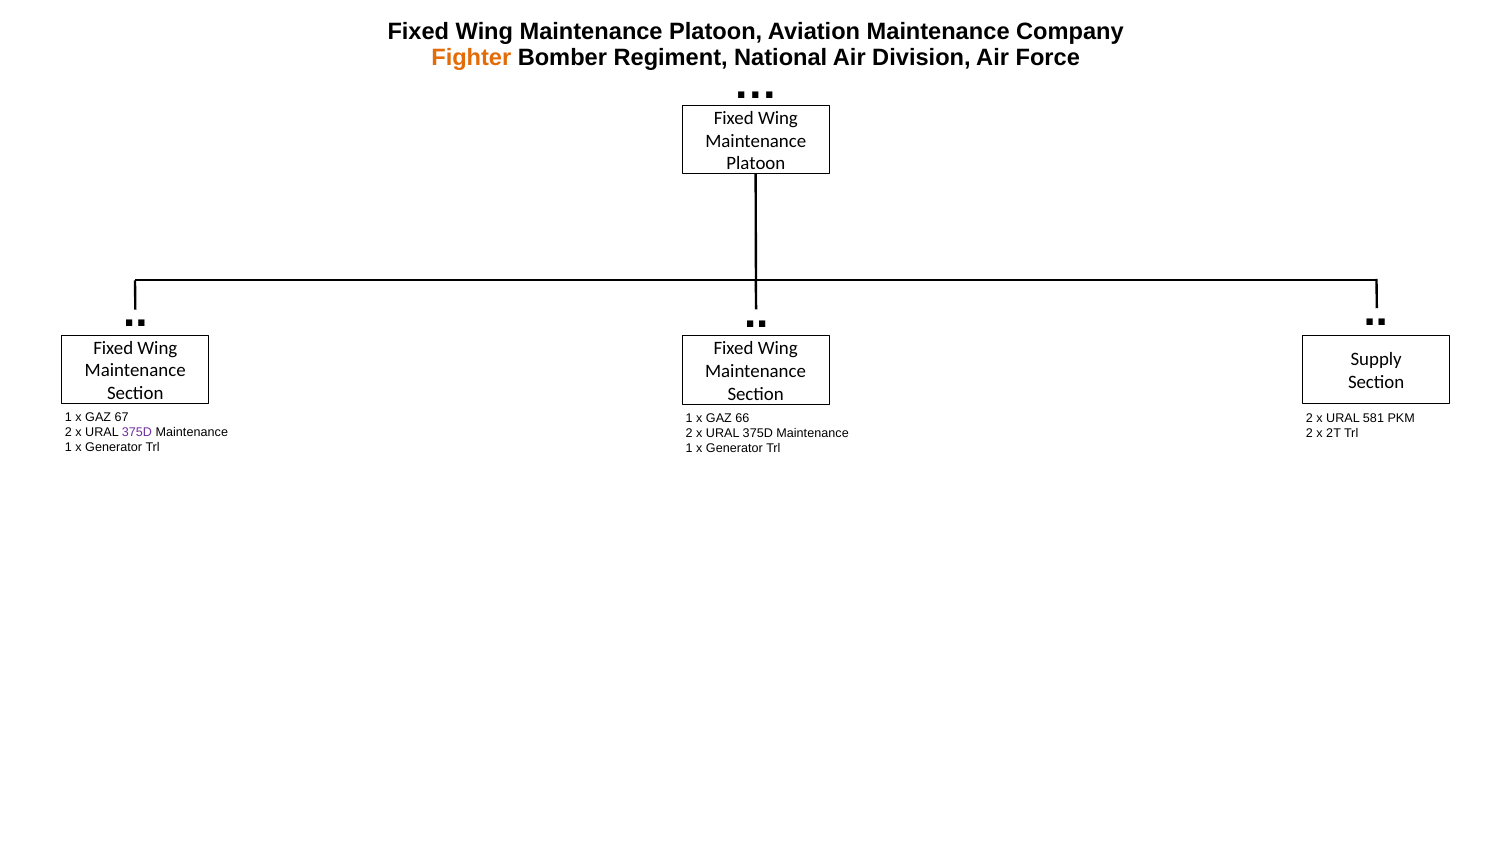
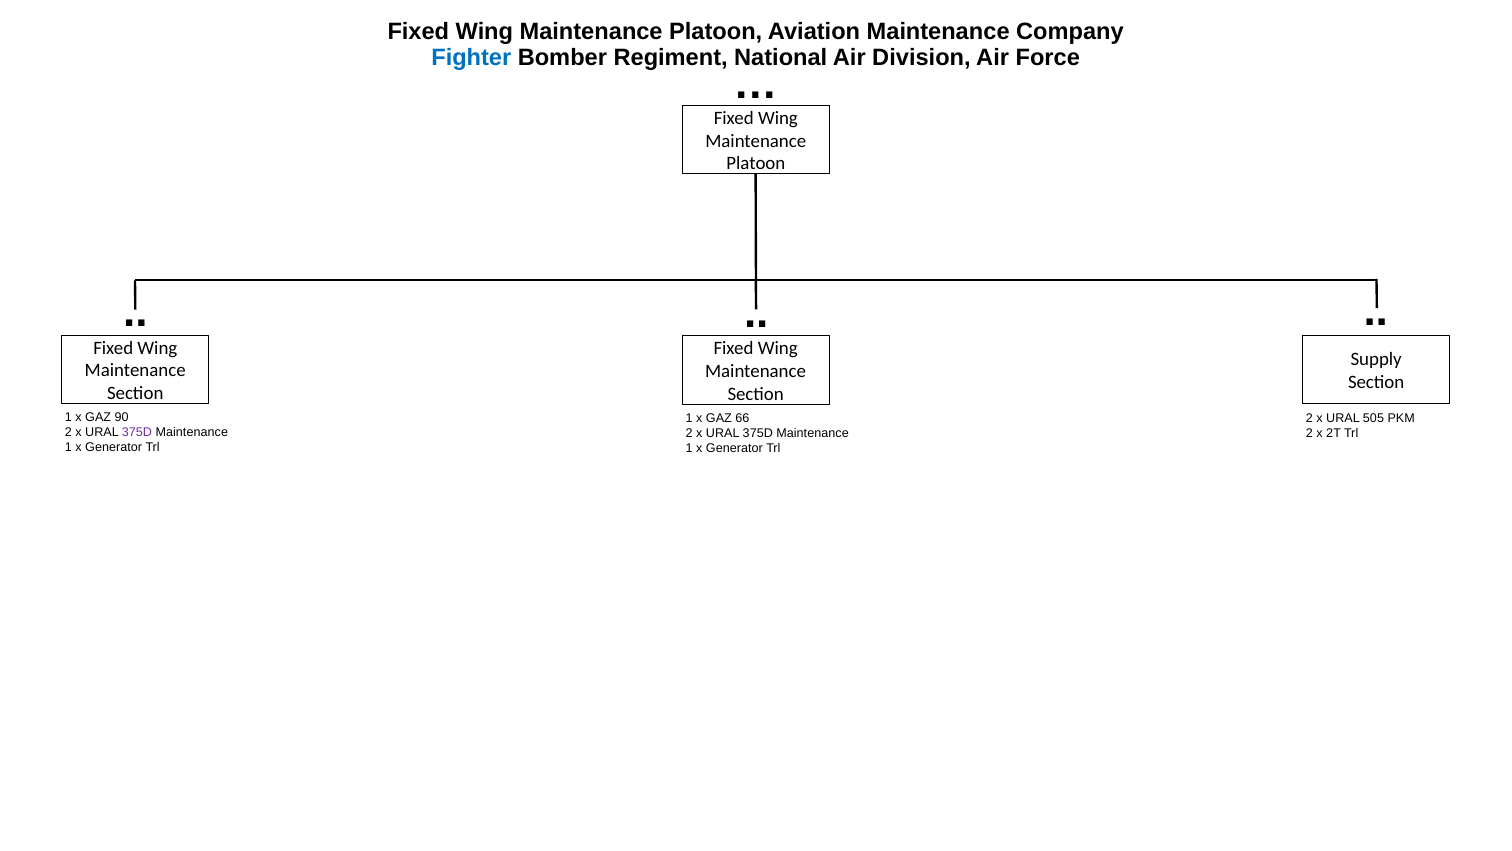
Fighter colour: orange -> blue (471, 57)
67: 67 -> 90 (122, 417)
581: 581 -> 505 (1373, 418)
